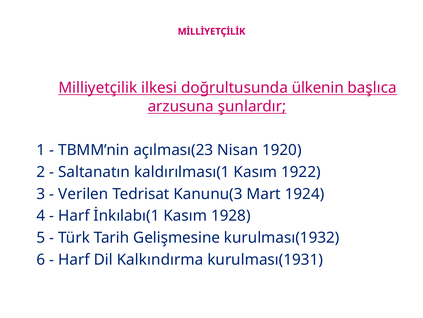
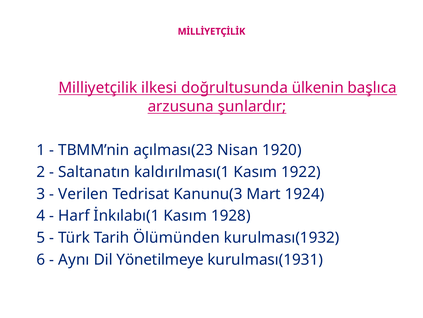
Gelişmesine: Gelişmesine -> Ölümünden (177, 237)
Harf: Harf -> Aynı (74, 259)
Kalkındırma: Kalkındırma -> Yönetilmeye (160, 259)
